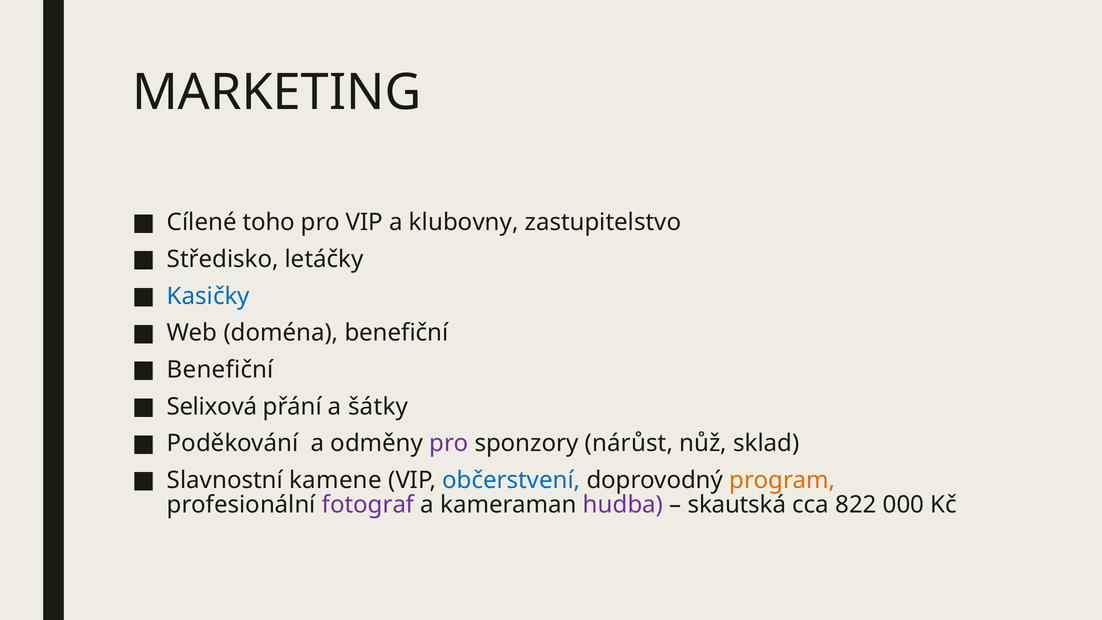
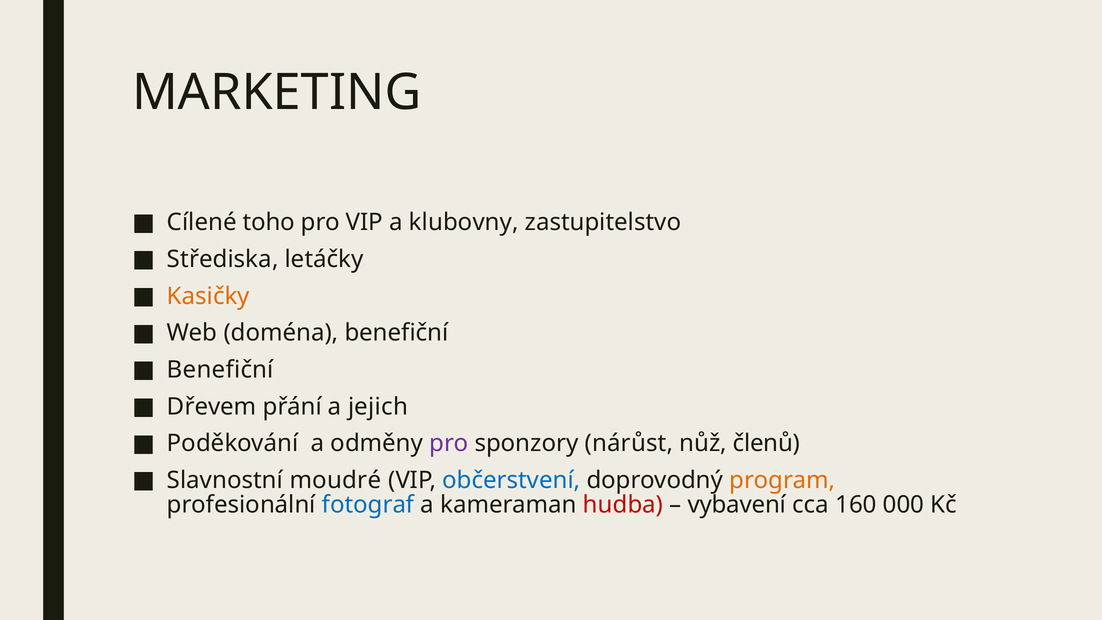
Středisko: Středisko -> Střediska (223, 259)
Kasičky colour: blue -> orange (208, 296)
Selixová: Selixová -> Dřevem (212, 407)
šátky: šátky -> jejich (378, 407)
sklad: sklad -> členů (766, 443)
kamene: kamene -> moudré (335, 480)
fotograf colour: purple -> blue (368, 505)
hudba colour: purple -> red (623, 505)
skautská: skautská -> vybavení (737, 505)
822: 822 -> 160 (856, 505)
